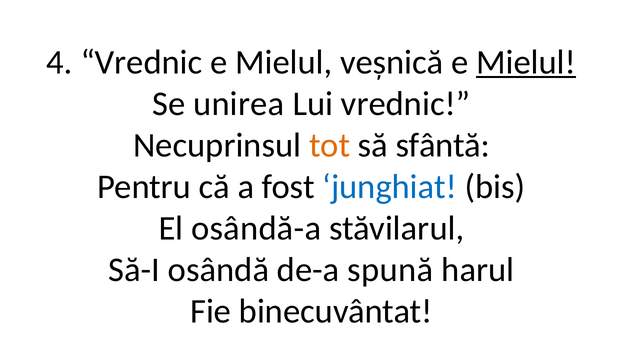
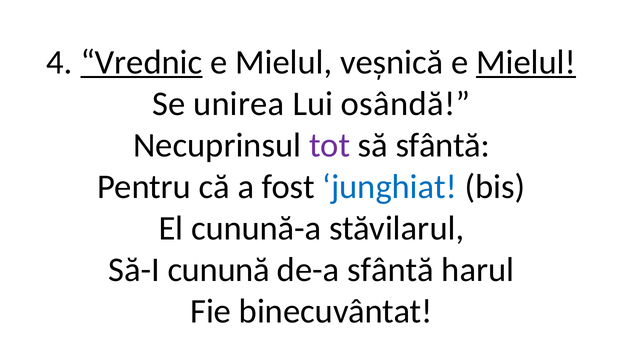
Vrednic underline: none -> present (141, 62)
Lui vrednic: vrednic -> osândă (406, 104)
tot colour: orange -> purple (330, 145)
osândă-a: osândă-a -> cunună-a (256, 228)
osândă: osândă -> cunună (219, 270)
de-a spună: spună -> sfântă (391, 270)
